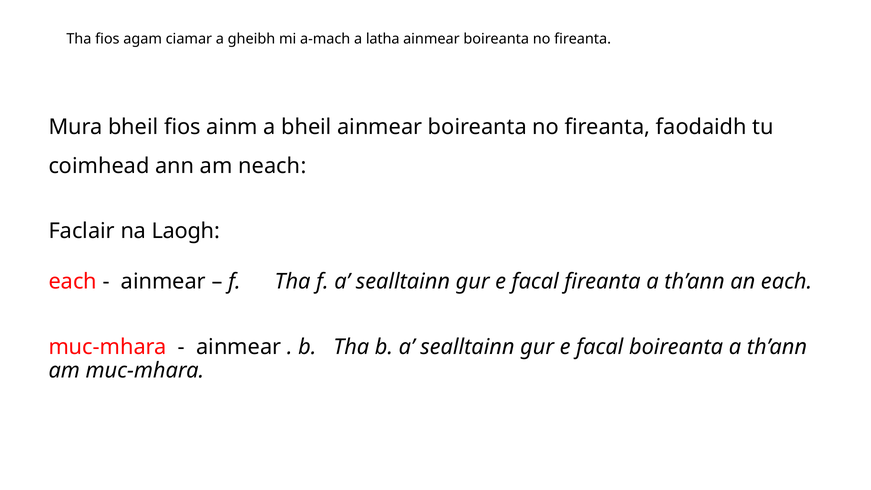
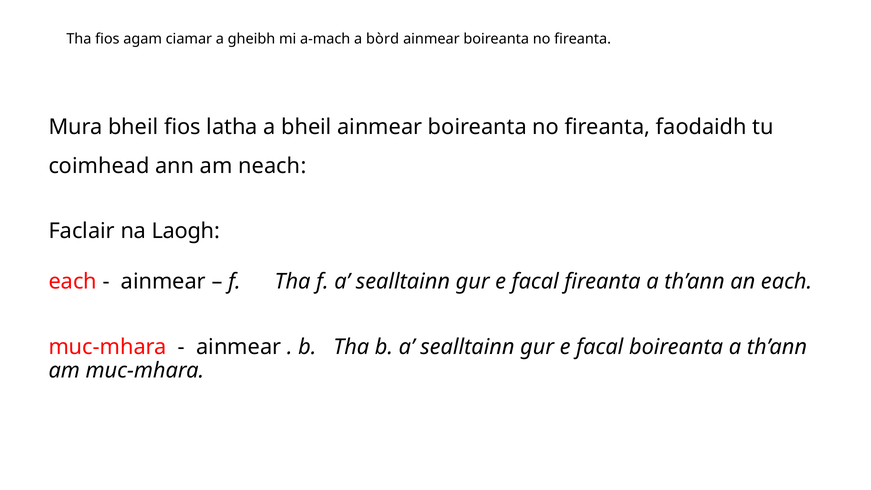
latha: latha -> bòrd (383, 39)
ainm: ainm -> latha (232, 127)
